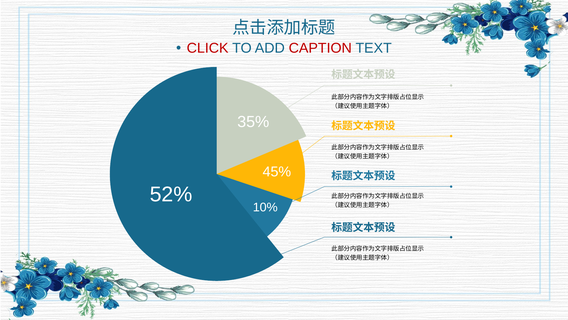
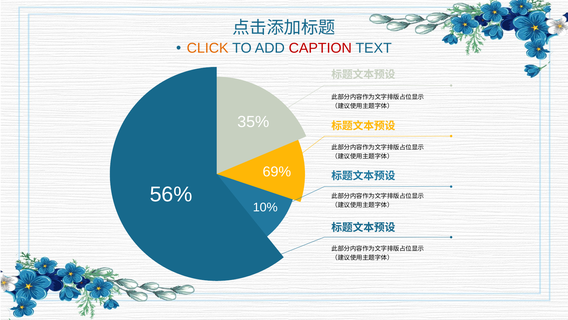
CLICK colour: red -> orange (208, 48)
45%: 45% -> 69% (277, 172)
52%: 52% -> 56% (171, 194)
